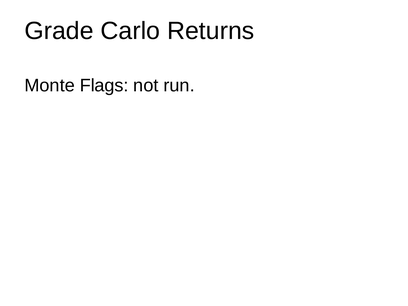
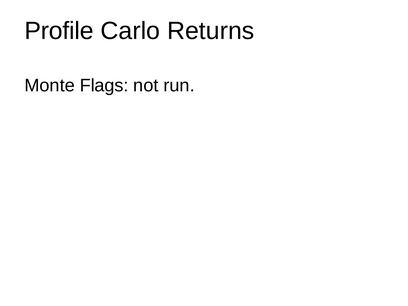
Grade: Grade -> Profile (59, 31)
